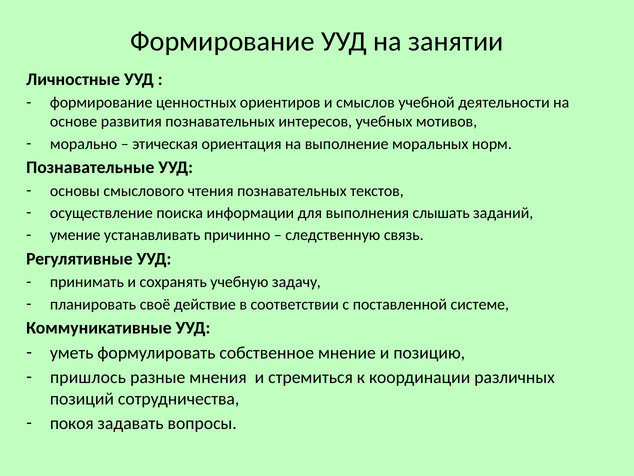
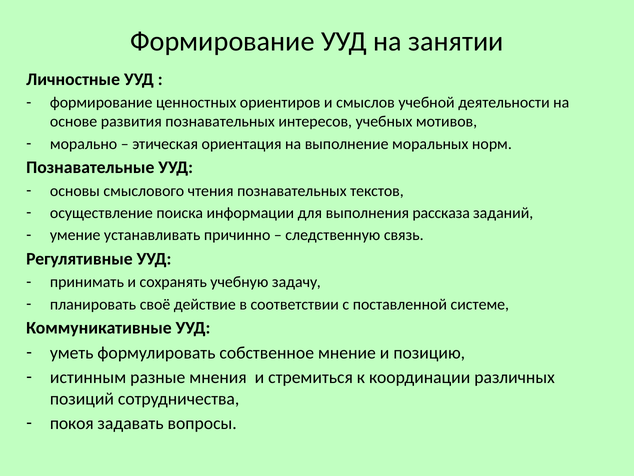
слышать: слышать -> рассказа (441, 213)
пришлось: пришлось -> истинным (88, 377)
